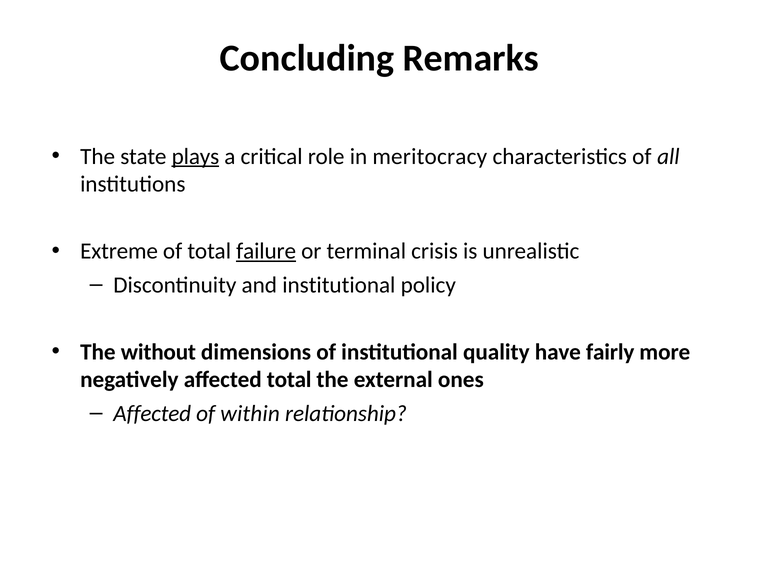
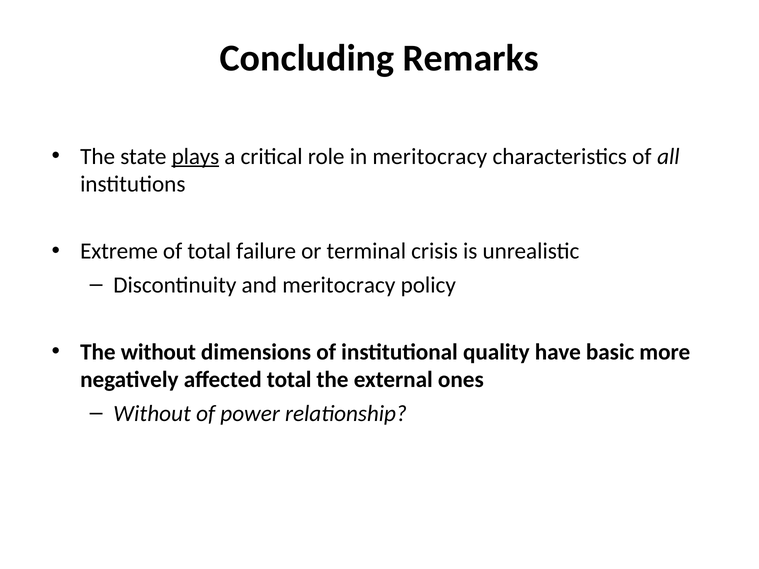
failure underline: present -> none (266, 251)
and institutional: institutional -> meritocracy (339, 285)
fairly: fairly -> basic (610, 352)
Affected: Affected -> Without (152, 414)
within: within -> power (250, 414)
